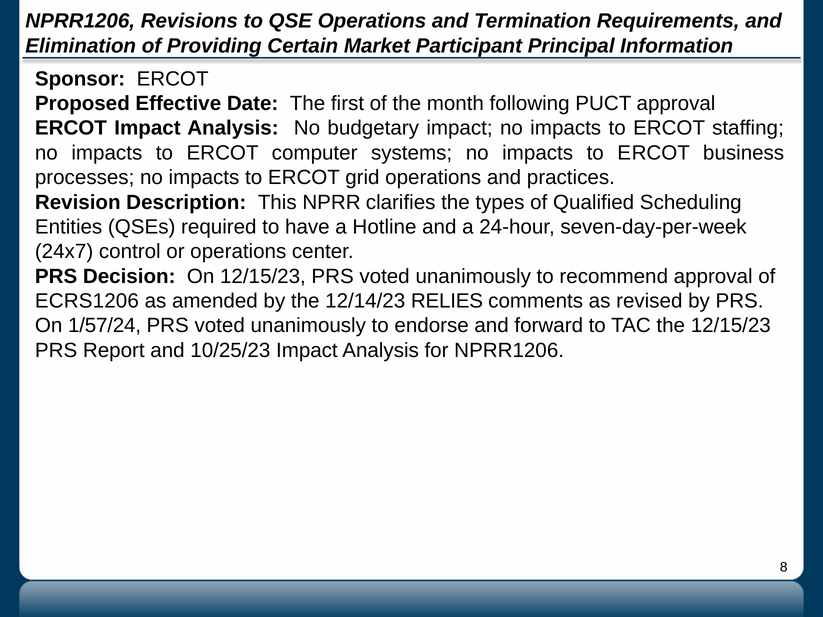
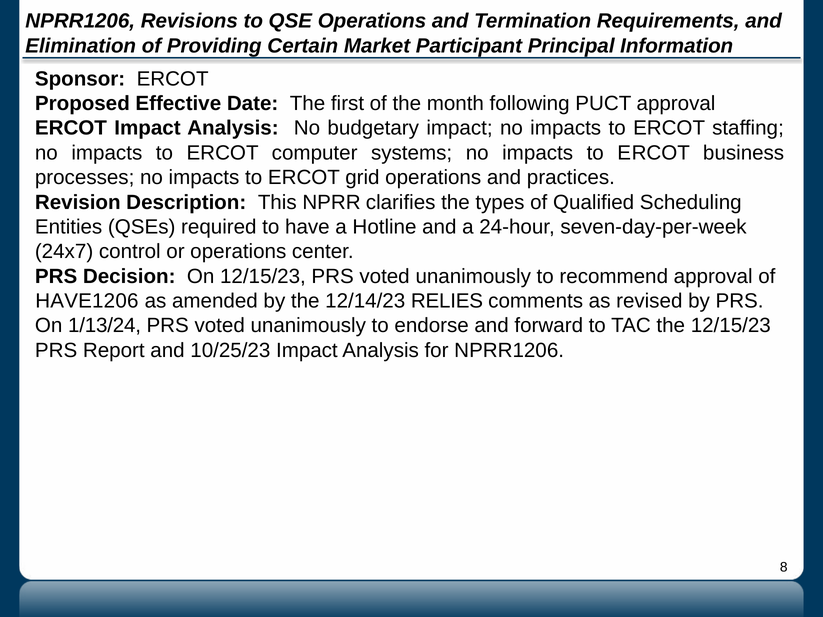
ECRS1206: ECRS1206 -> HAVE1206 (87, 301)
1/57/24: 1/57/24 -> 1/13/24 (105, 326)
